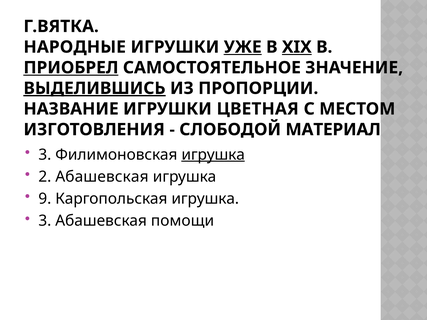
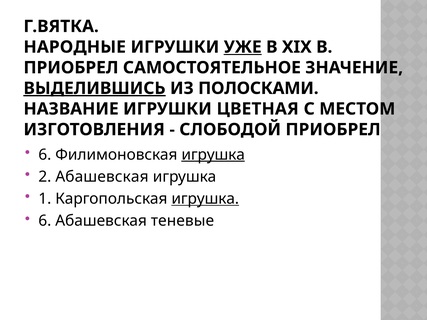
XIX underline: present -> none (297, 47)
ПРИОБРЕЛ underline: present -> none (71, 68)
ПРОПОРЦИИ: ПРОПОРЦИИ -> ПОЛОСКАМИ (258, 88)
СЛОБОДОЙ МАТЕРИАЛ: МАТЕРИАЛ -> ПРИОБРЕЛ (333, 130)
3: 3 -> 6 (45, 155)
9: 9 -> 1 (45, 199)
игрушка underline: none -> present (205, 199)
3: 3 -> 6 (45, 221)
помощи: помощи -> теневые (182, 221)
